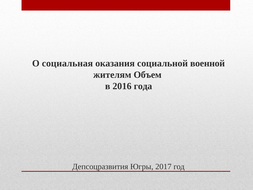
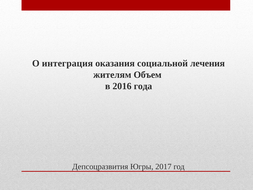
социальная: социальная -> интеграция (67, 63)
военной: военной -> лечения (208, 63)
